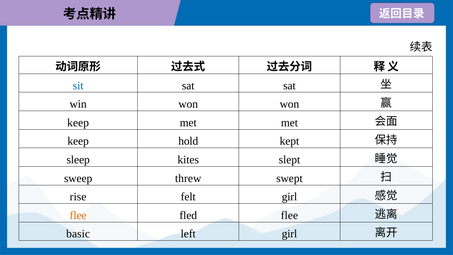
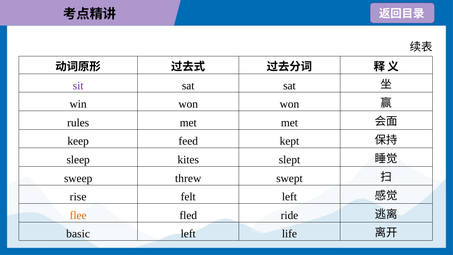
sit colour: blue -> purple (78, 86)
keep: keep -> rules (78, 123)
hold: hold -> feed (188, 141)
felt girl: girl -> left (289, 197)
fled flee: flee -> ride (289, 215)
left girl: girl -> life (289, 234)
